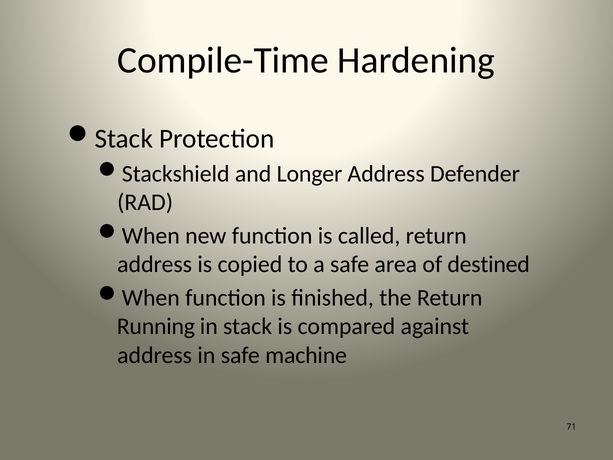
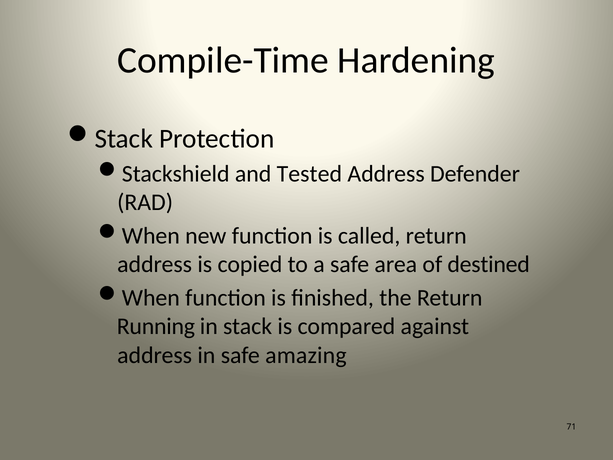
Longer: Longer -> Tested (309, 174)
machine: machine -> amazing (306, 355)
